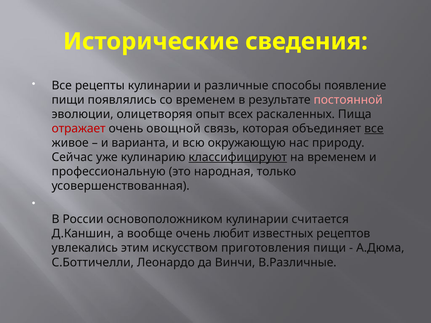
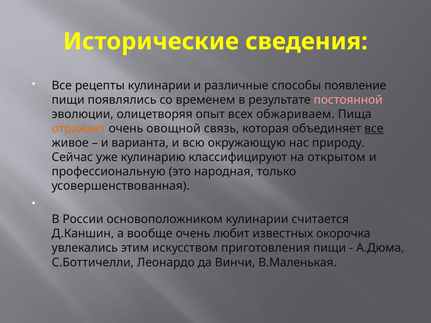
раскаленных: раскаленных -> обжариваем (295, 114)
отражает colour: red -> orange (79, 129)
классифицируют underline: present -> none (238, 157)
на временем: временем -> открытом (337, 157)
рецептов: рецептов -> окорочка (343, 234)
В.Различные: В.Различные -> В.Маленькая (297, 263)
